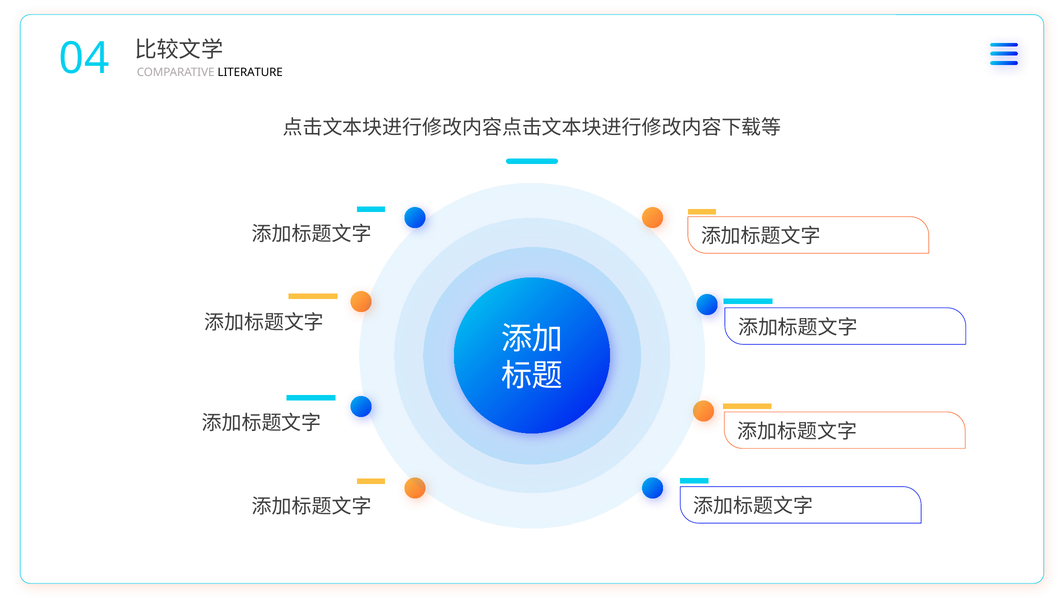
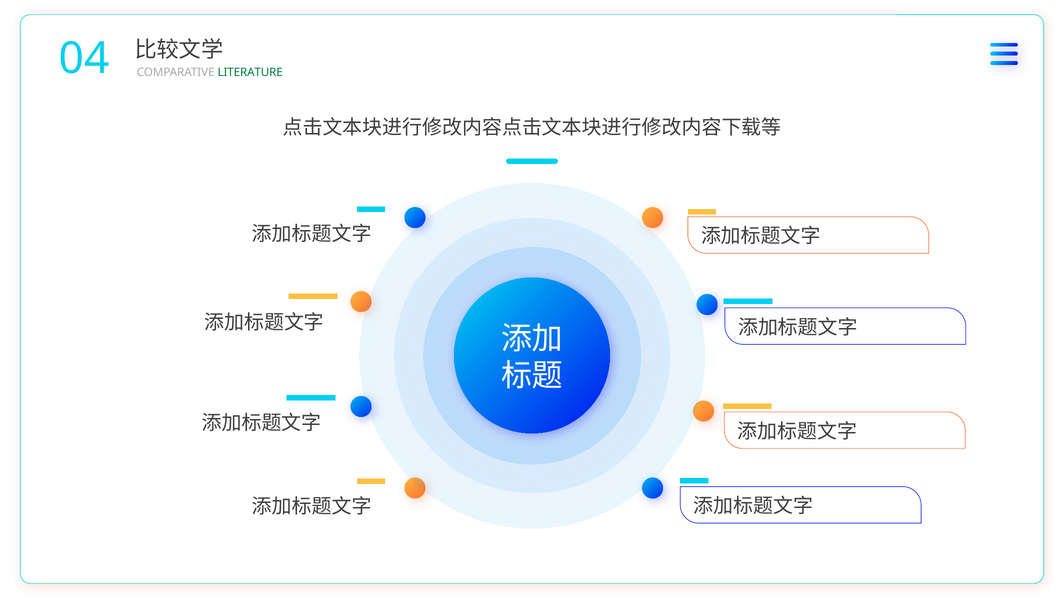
LITERATURE colour: black -> green (250, 73)
